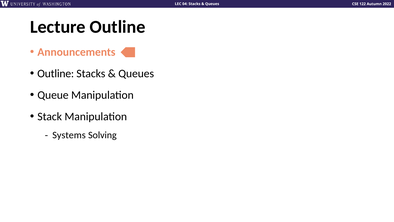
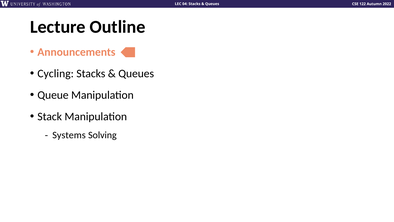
Outline: Outline -> Cycling (56, 73)
